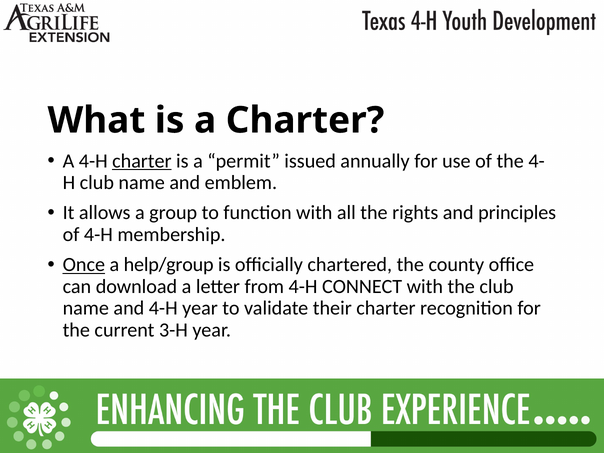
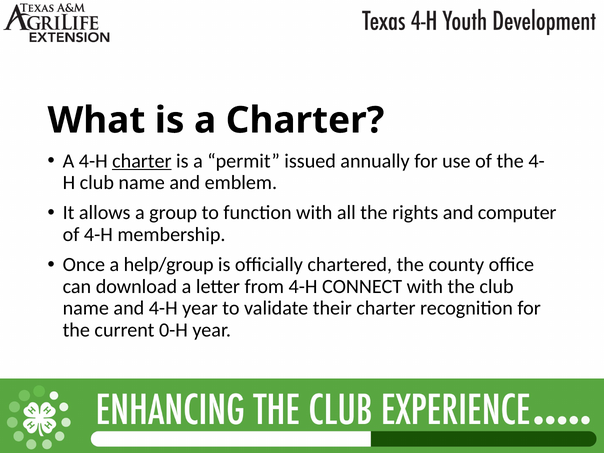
principles: principles -> computer (517, 213)
Once underline: present -> none (84, 265)
3-H: 3-H -> 0-H (173, 330)
